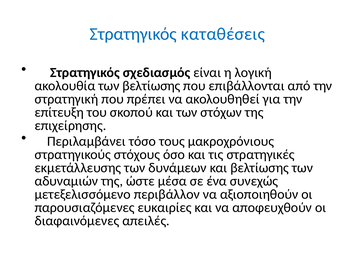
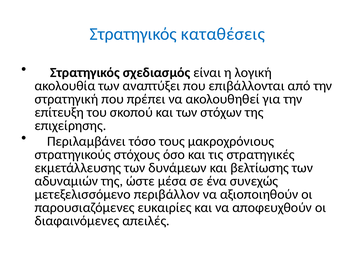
των βελτίωσης: βελτίωσης -> αναπτύξει (151, 86)
